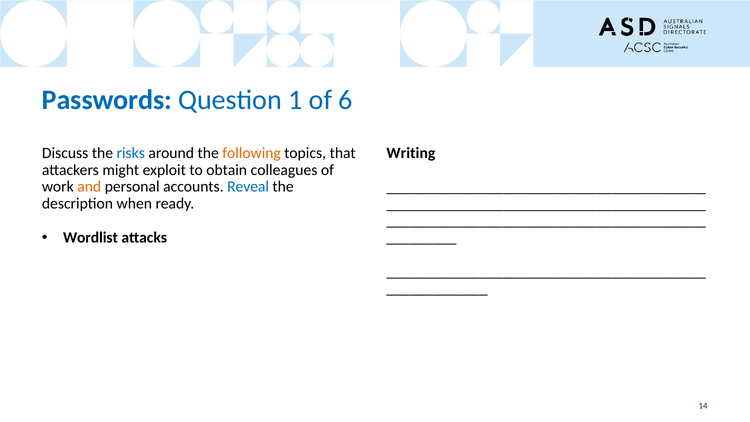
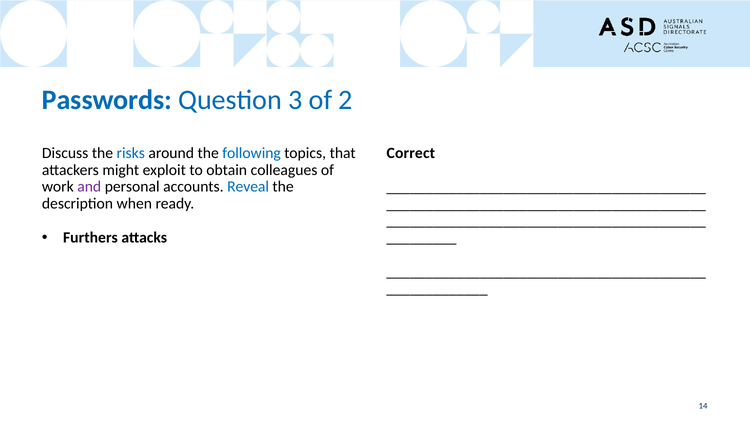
1: 1 -> 3 (295, 100)
6: 6 -> 2 (346, 100)
Writing: Writing -> Correct (411, 153)
following colour: orange -> blue (252, 153)
and colour: orange -> purple (89, 187)
Wordlist: Wordlist -> Furthers (90, 238)
